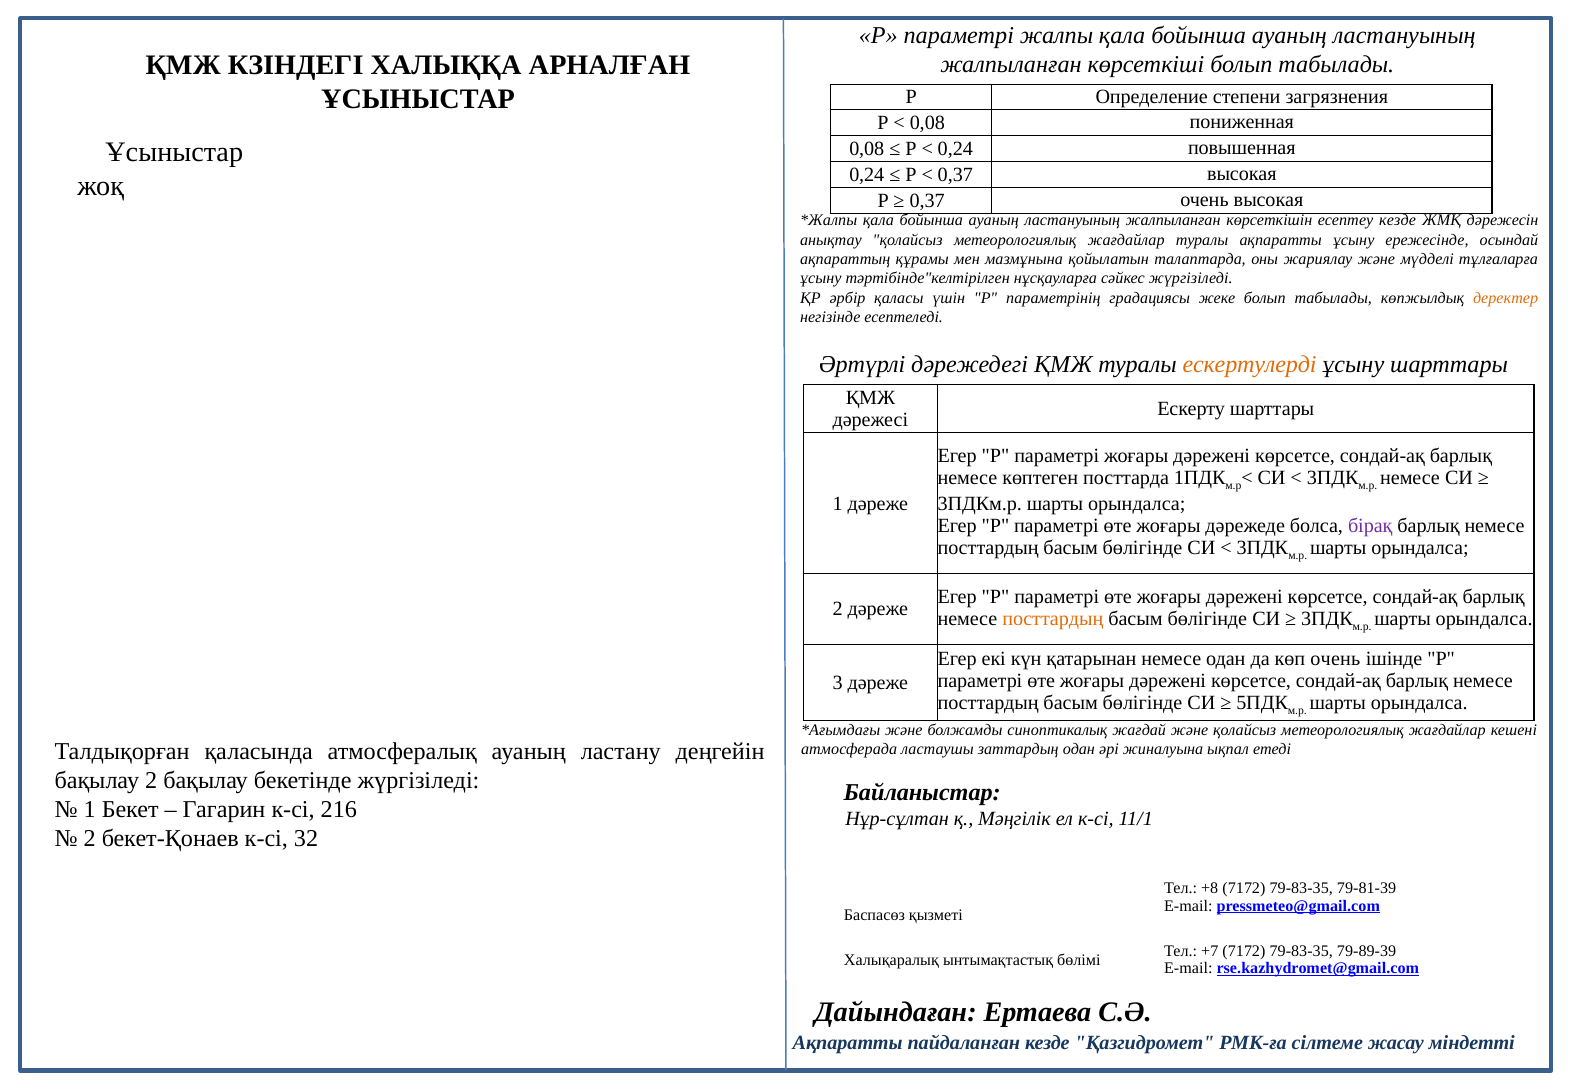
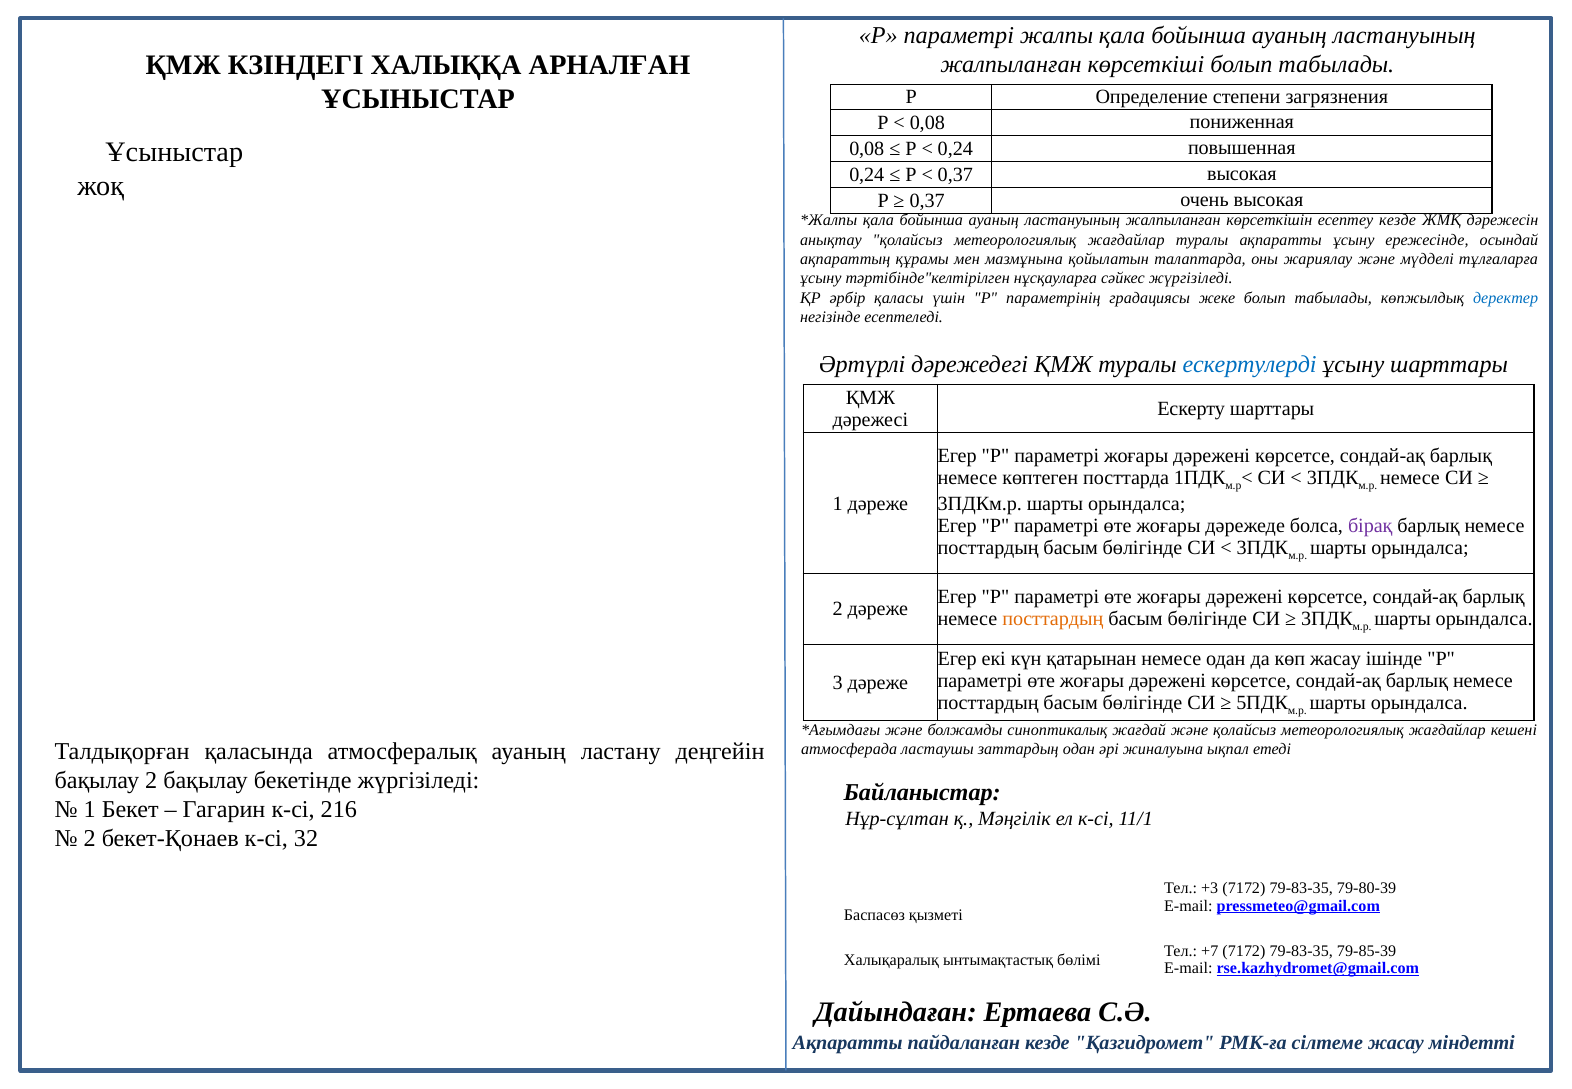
деректер colour: orange -> blue (1506, 298)
ескертулерді colour: orange -> blue (1250, 364)
көп очень: очень -> жасау (1335, 658)
+8: +8 -> +3 (1210, 887)
79-81-39: 79-81-39 -> 79-80-39 (1367, 887)
79-89-39: 79-89-39 -> 79-85-39 (1367, 950)
